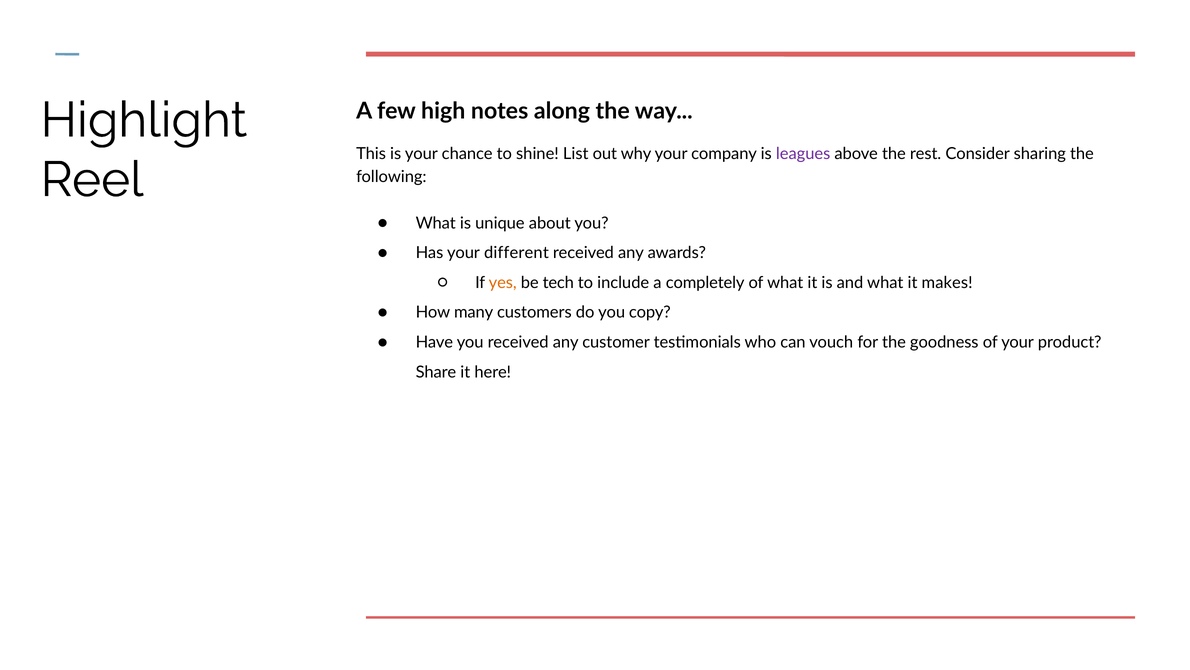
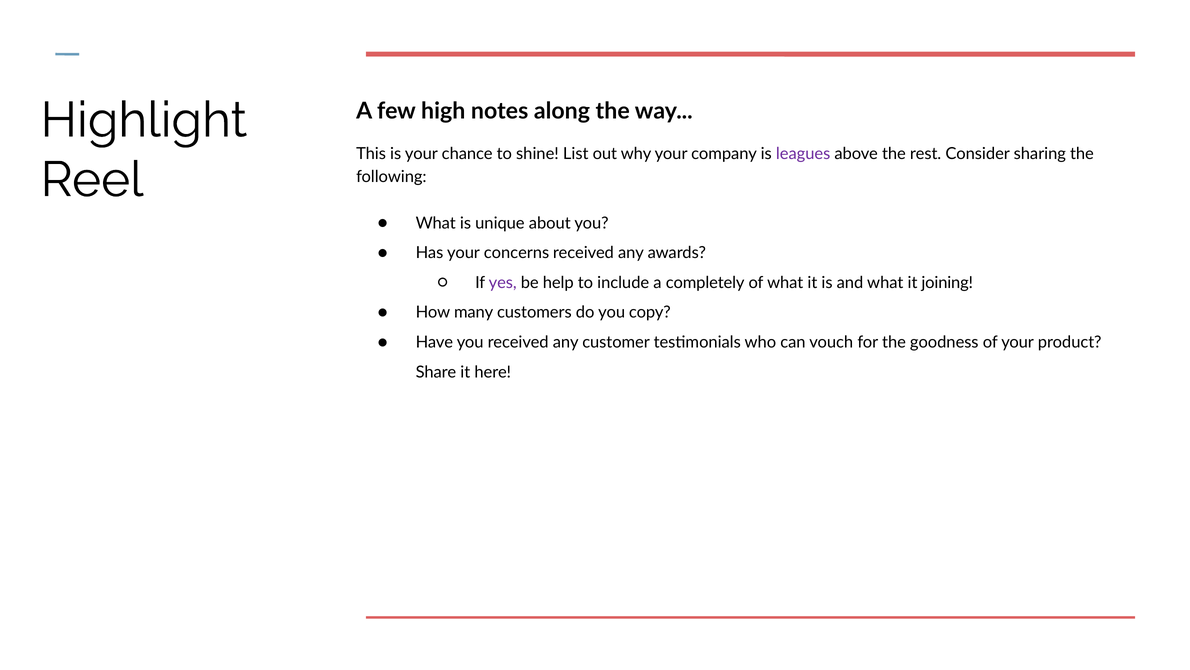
different: different -> concerns (517, 253)
yes colour: orange -> purple (503, 282)
tech: tech -> help (558, 282)
makes: makes -> joining (947, 282)
